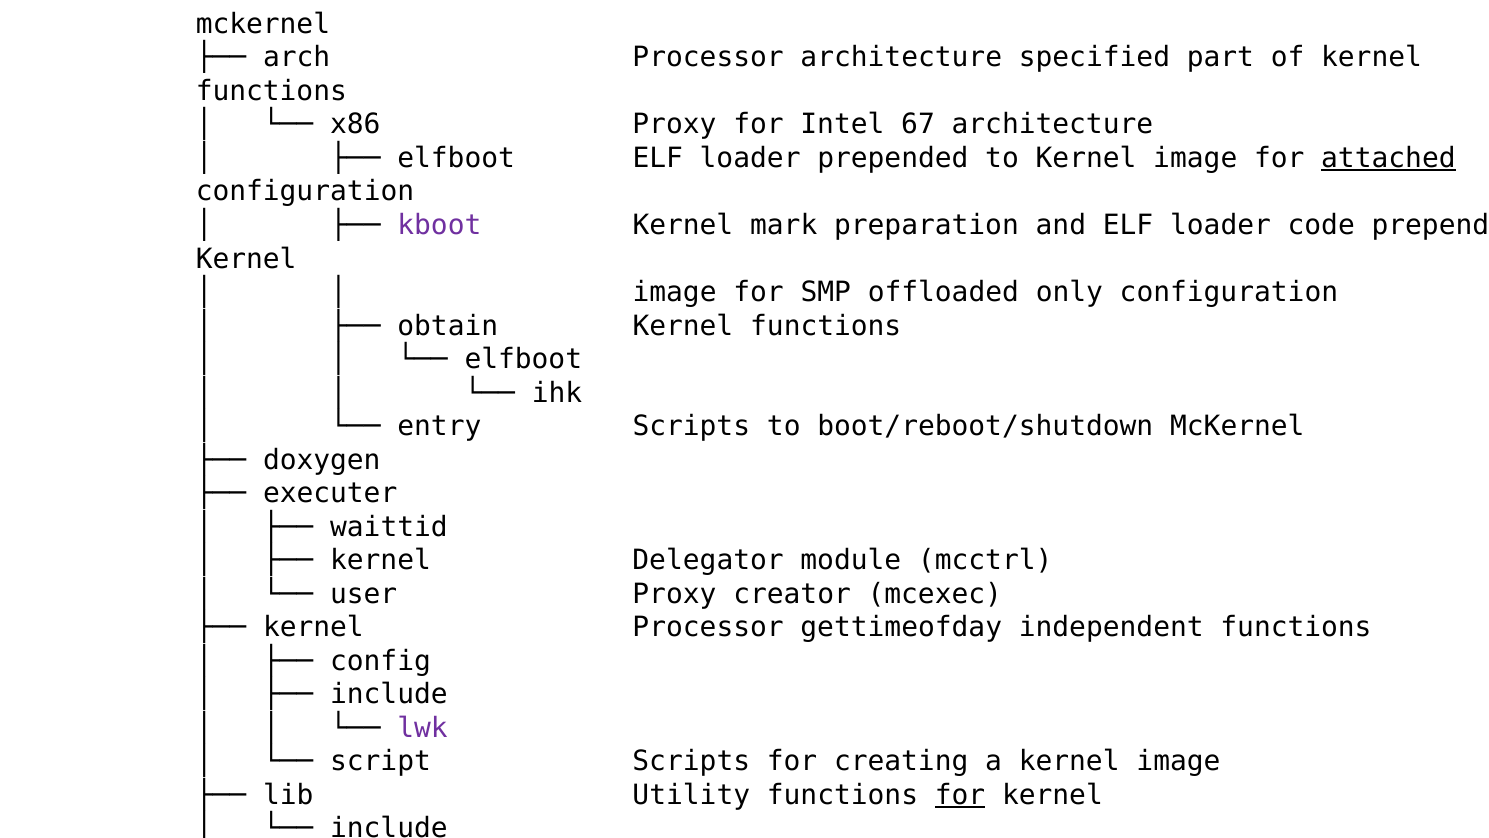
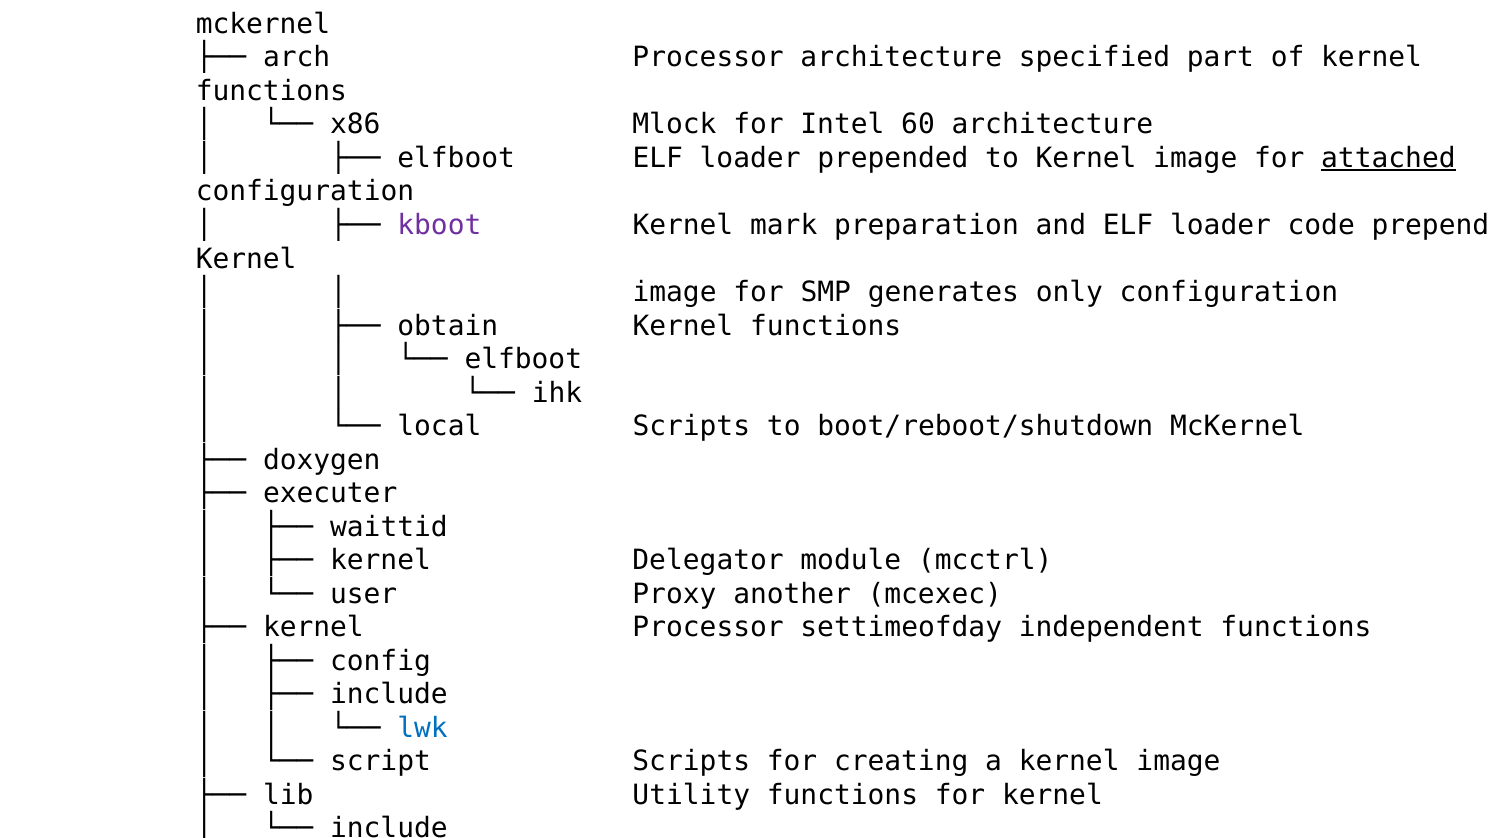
x86 Proxy: Proxy -> Mlock (674, 125)
67: 67 -> 60 (918, 125)
offloaded: offloaded -> generates (943, 292)
entry: entry -> local (439, 426)
creator: creator -> another (792, 594)
gettimeofday: gettimeofday -> settimeofday (901, 627)
lwk colour: purple -> blue (423, 728)
for underline: present -> none (960, 795)
